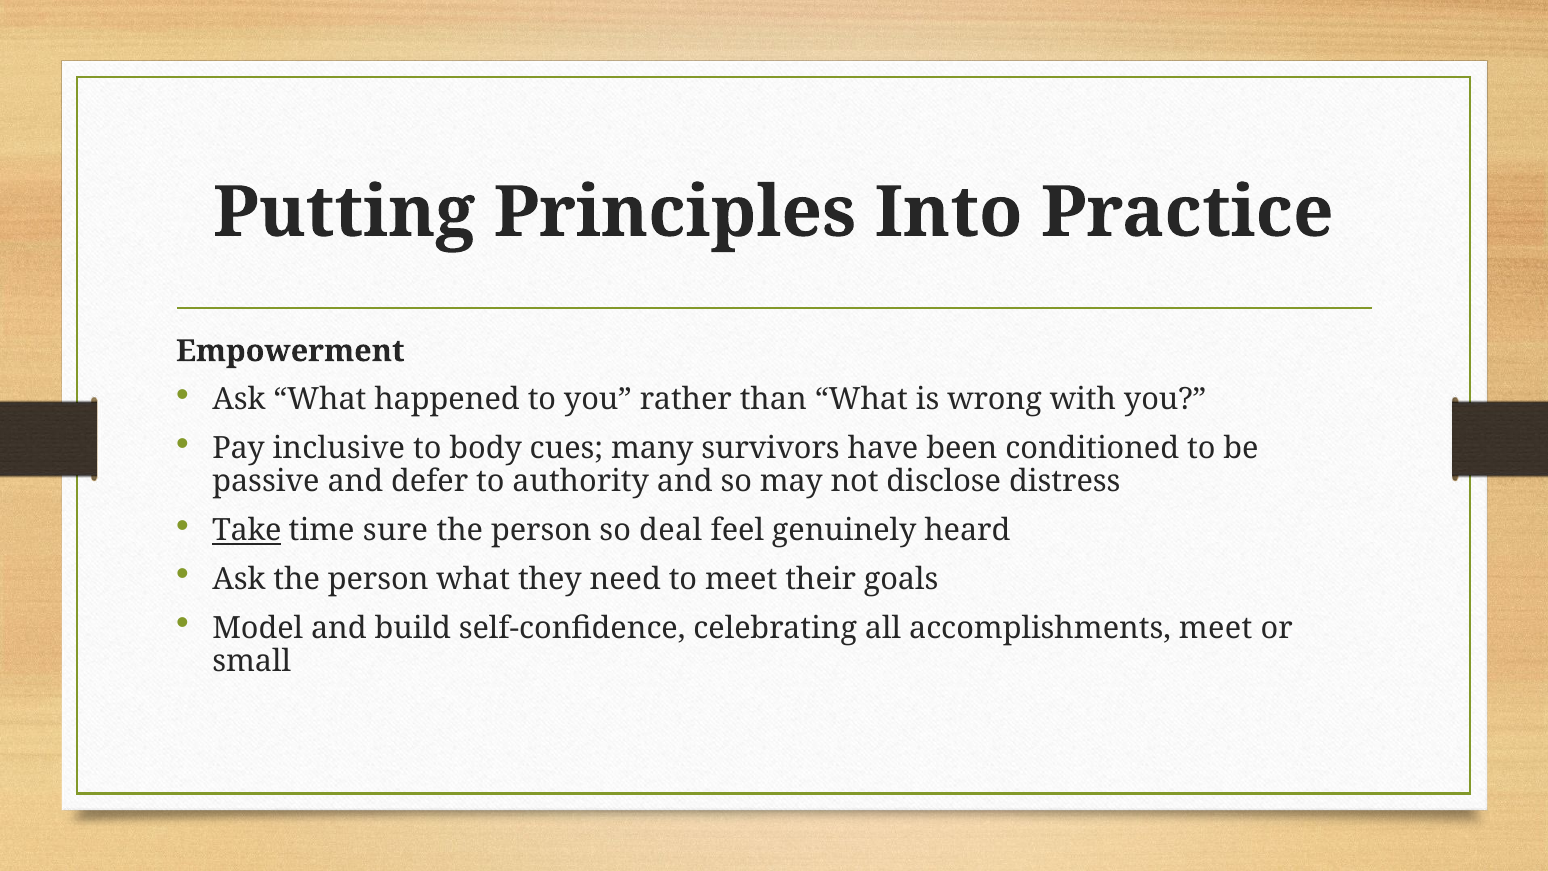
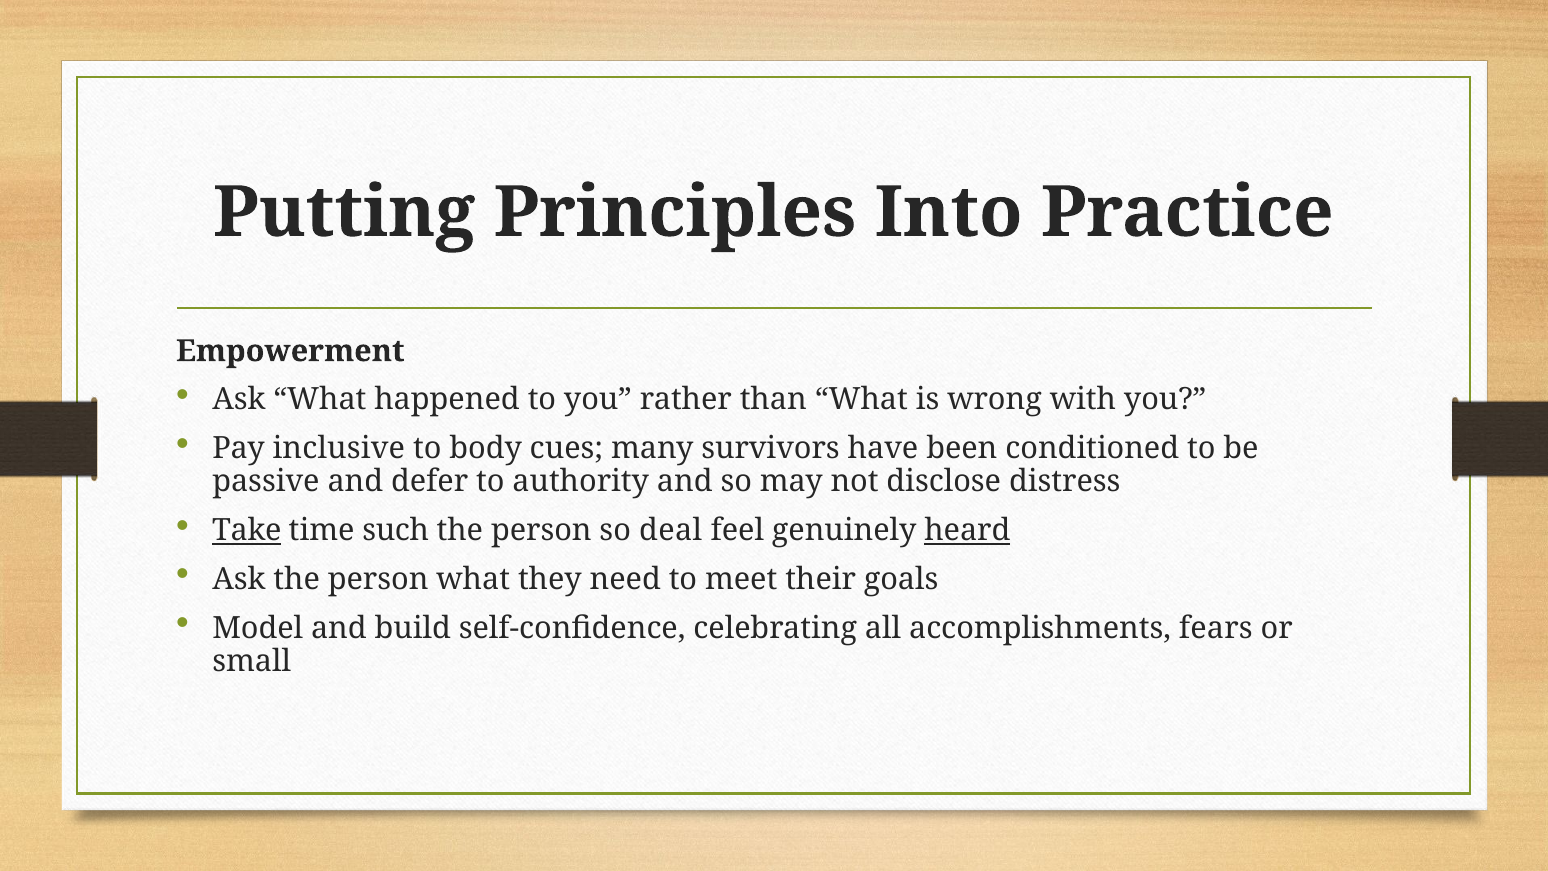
sure: sure -> such (396, 530)
heard underline: none -> present (967, 530)
accomplishments meet: meet -> fears (1216, 628)
